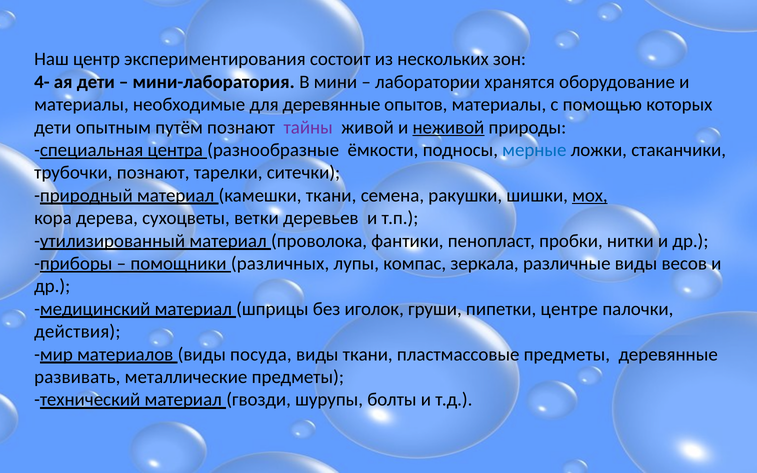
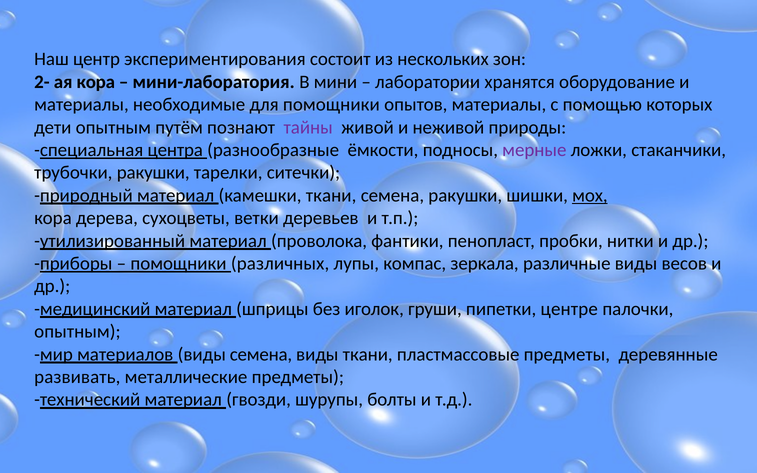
4-: 4- -> 2- (42, 82)
ая дети: дети -> кора (96, 82)
для деревянные: деревянные -> помощники (331, 105)
неживой underline: present -> none (448, 127)
мерные colour: blue -> purple (534, 150)
трубочки познают: познают -> ракушки (153, 173)
действия: действия -> опытным (77, 332)
виды посуда: посуда -> семена (261, 354)
